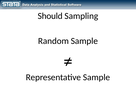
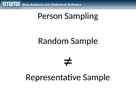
Should: Should -> Person (50, 16)
